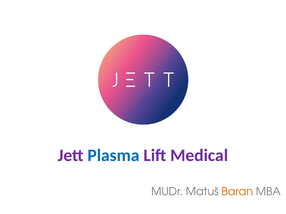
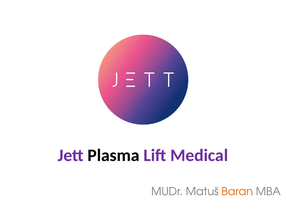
Plasma colour: blue -> black (114, 156)
